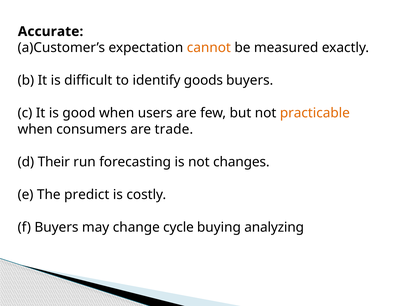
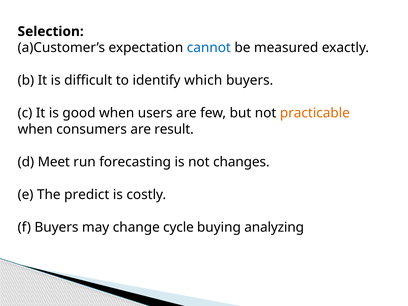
Accurate: Accurate -> Selection (51, 32)
cannot colour: orange -> blue (209, 48)
goods: goods -> which (203, 80)
trade: trade -> result (174, 129)
Their: Their -> Meet (54, 162)
